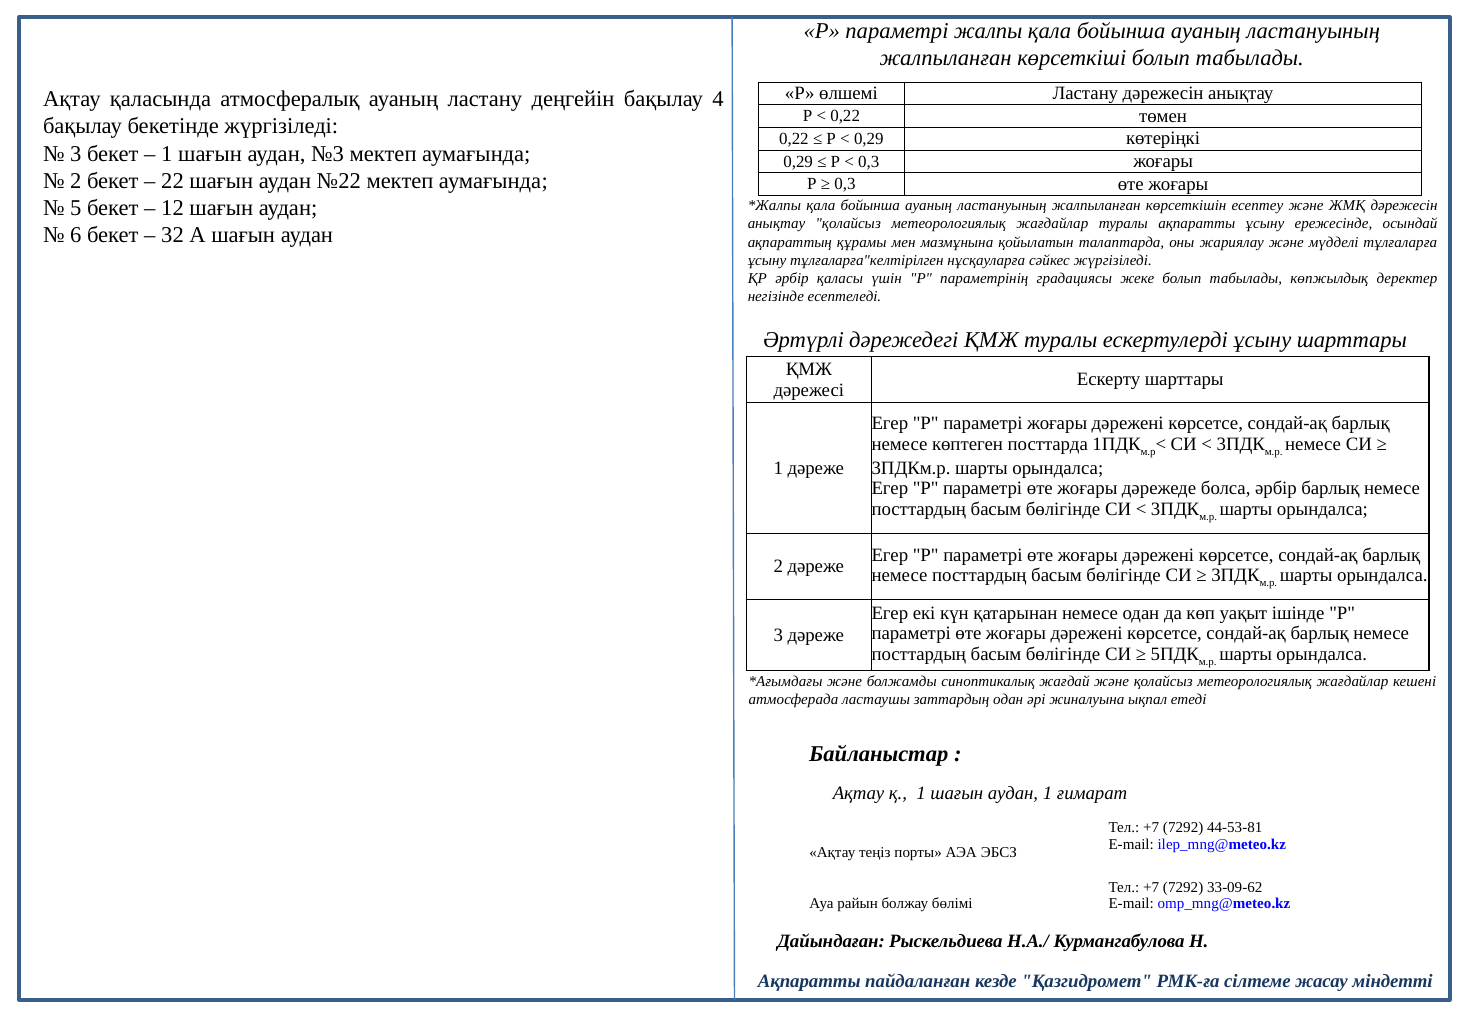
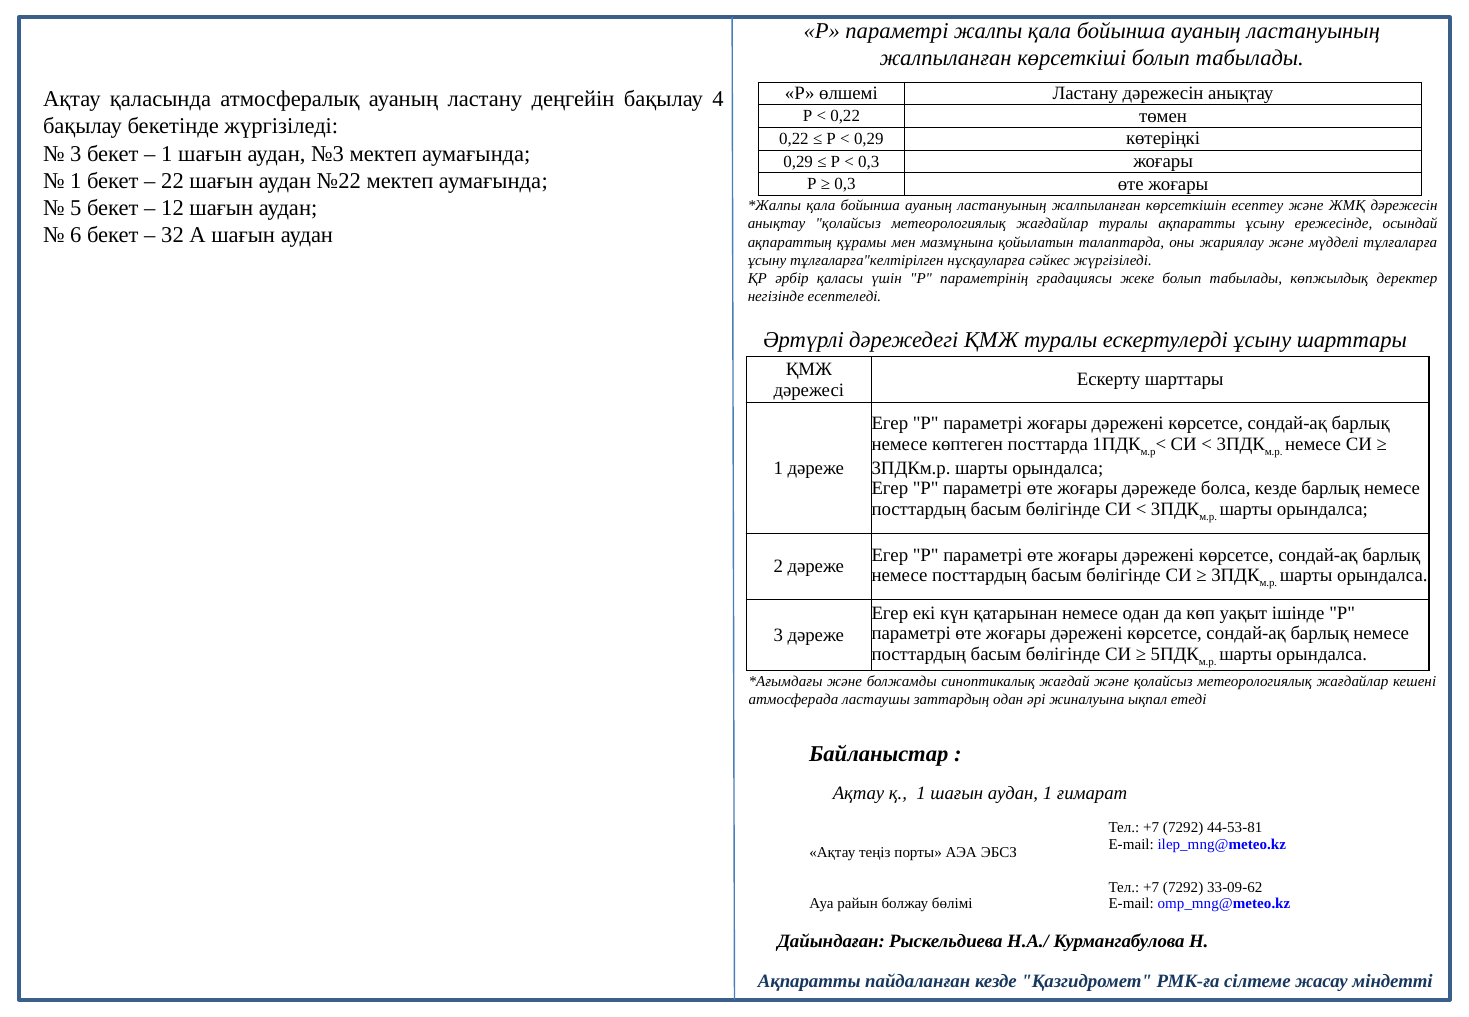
2: 2 -> 1 (76, 181)
болса әрбір: әрбір -> кезде (1276, 489)
